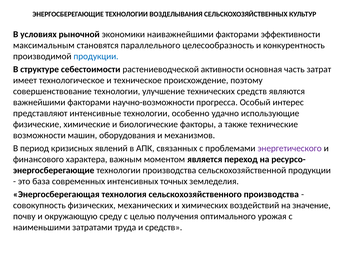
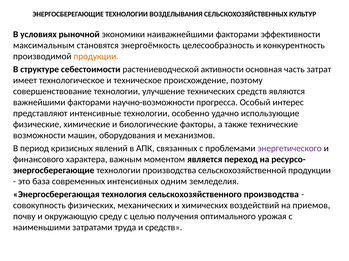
параллельного: параллельного -> энергоёмкость (150, 45)
продукции colour: blue -> orange (96, 56)
точных: точных -> одним (174, 182)
значение: значение -> приемов (311, 206)
